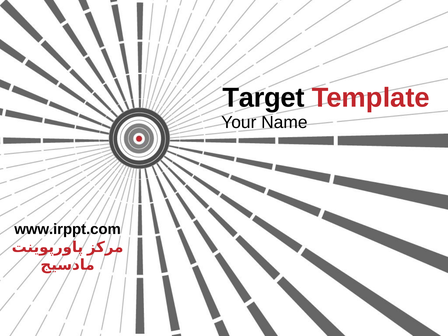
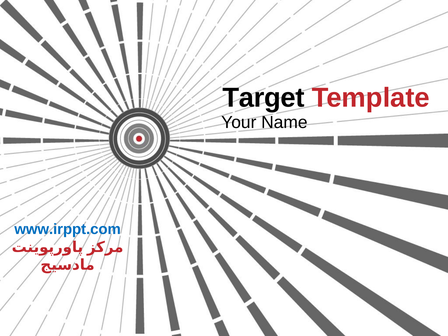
www.irppt.com colour: black -> blue (68, 229)
